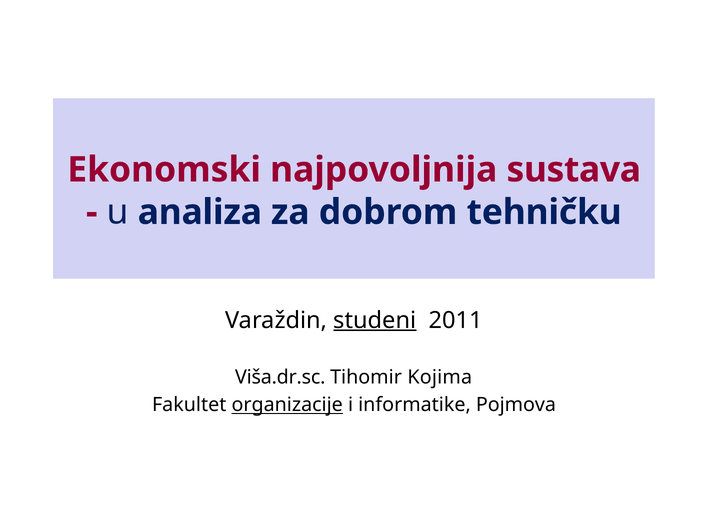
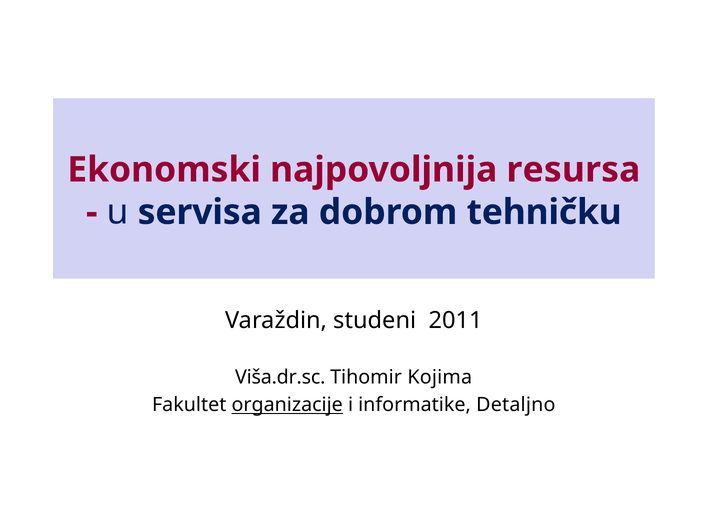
sustava: sustava -> resursa (573, 170)
analiza: analiza -> servisa (200, 212)
studeni underline: present -> none (375, 320)
Pojmova: Pojmova -> Detaljno (516, 405)
